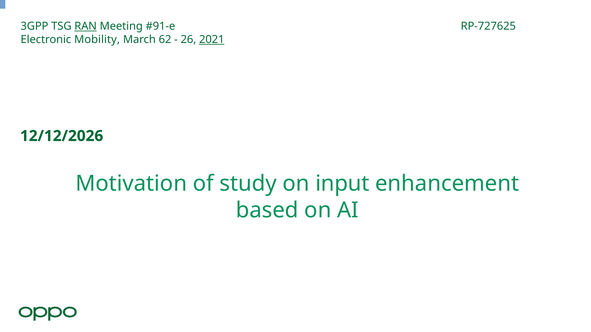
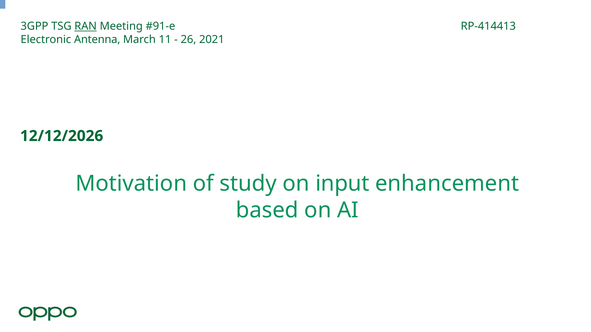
RP-727625: RP-727625 -> RP-414413 (488, 26)
Mobility: Mobility -> Antenna (97, 40)
62: 62 -> 11 (165, 40)
2021 underline: present -> none (212, 40)
